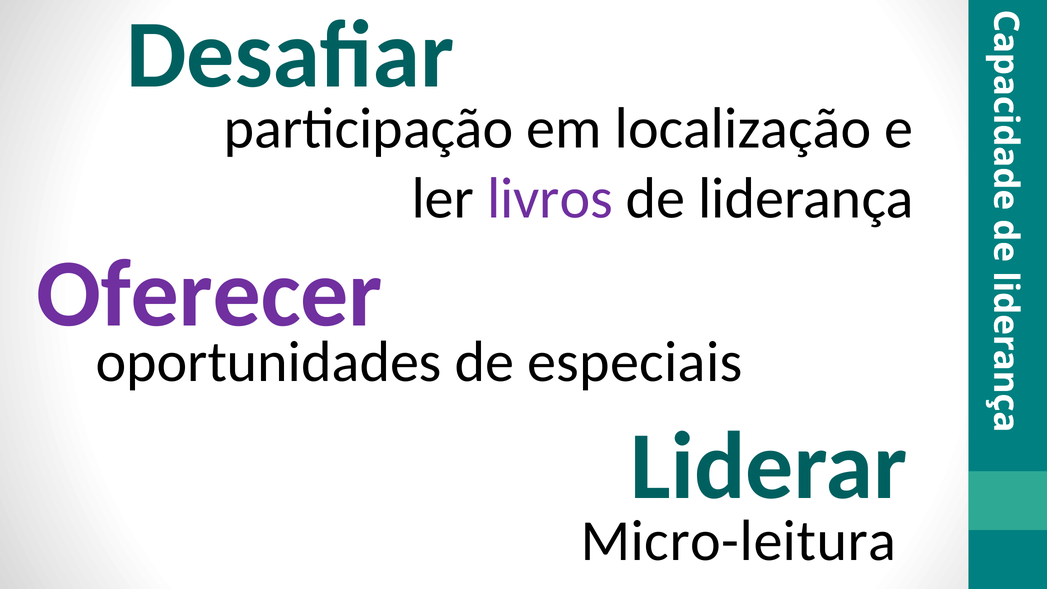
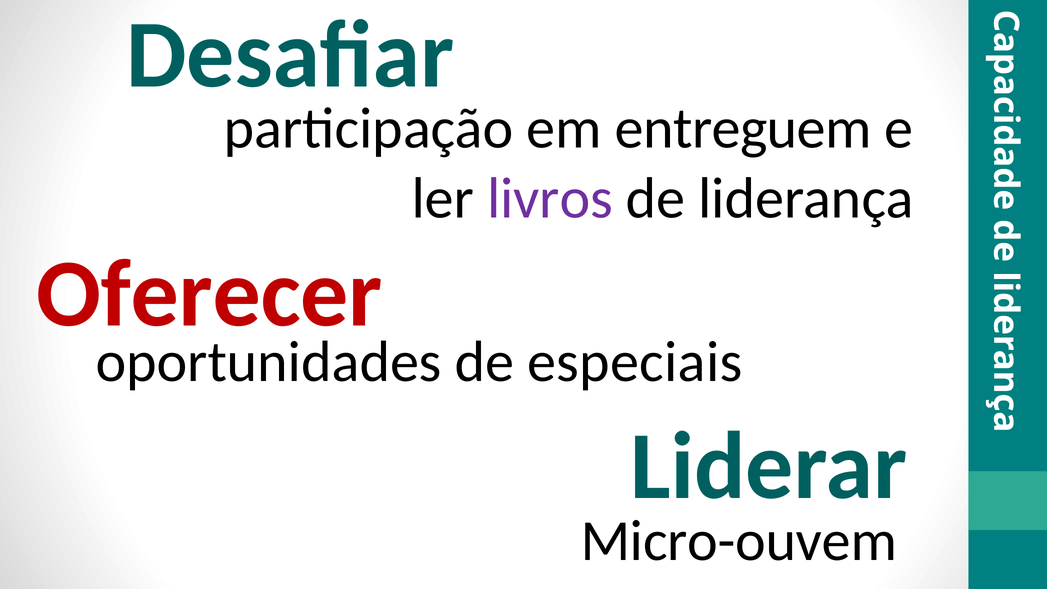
localização: localização -> entreguem (743, 129)
Oferecer colour: purple -> red (209, 294)
Micro-leitura: Micro-leitura -> Micro-ouvem (739, 541)
